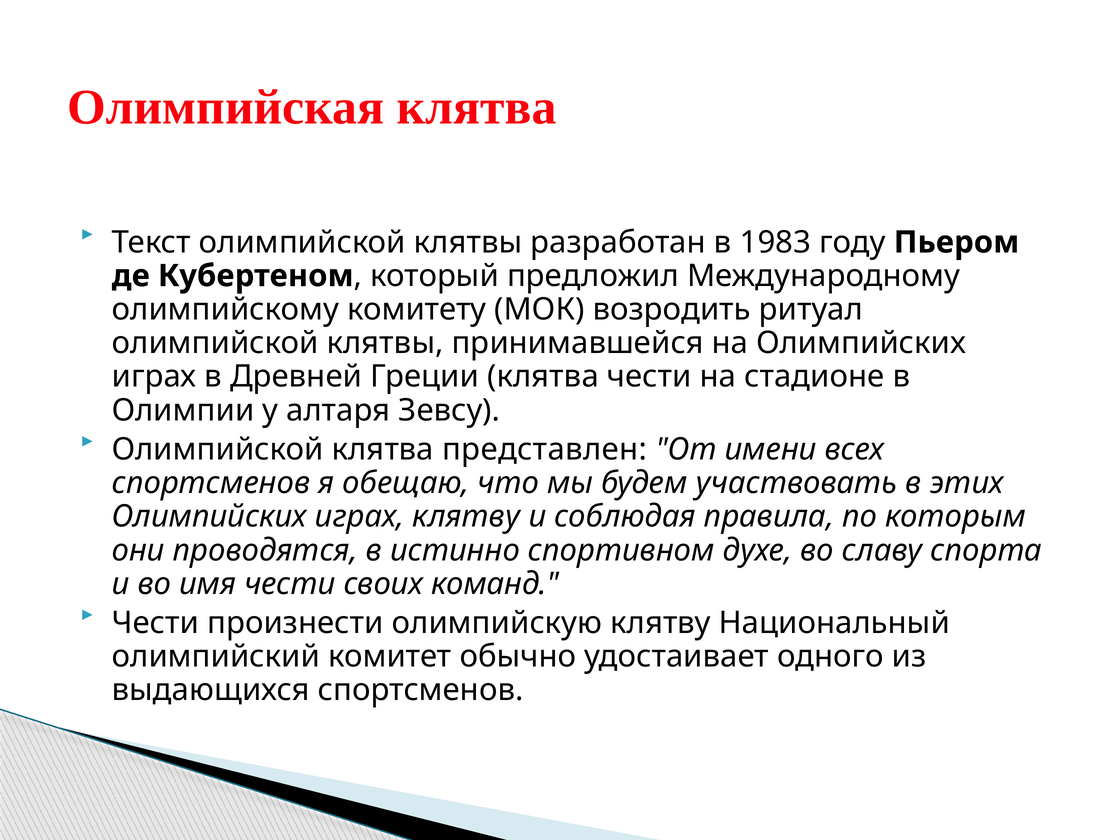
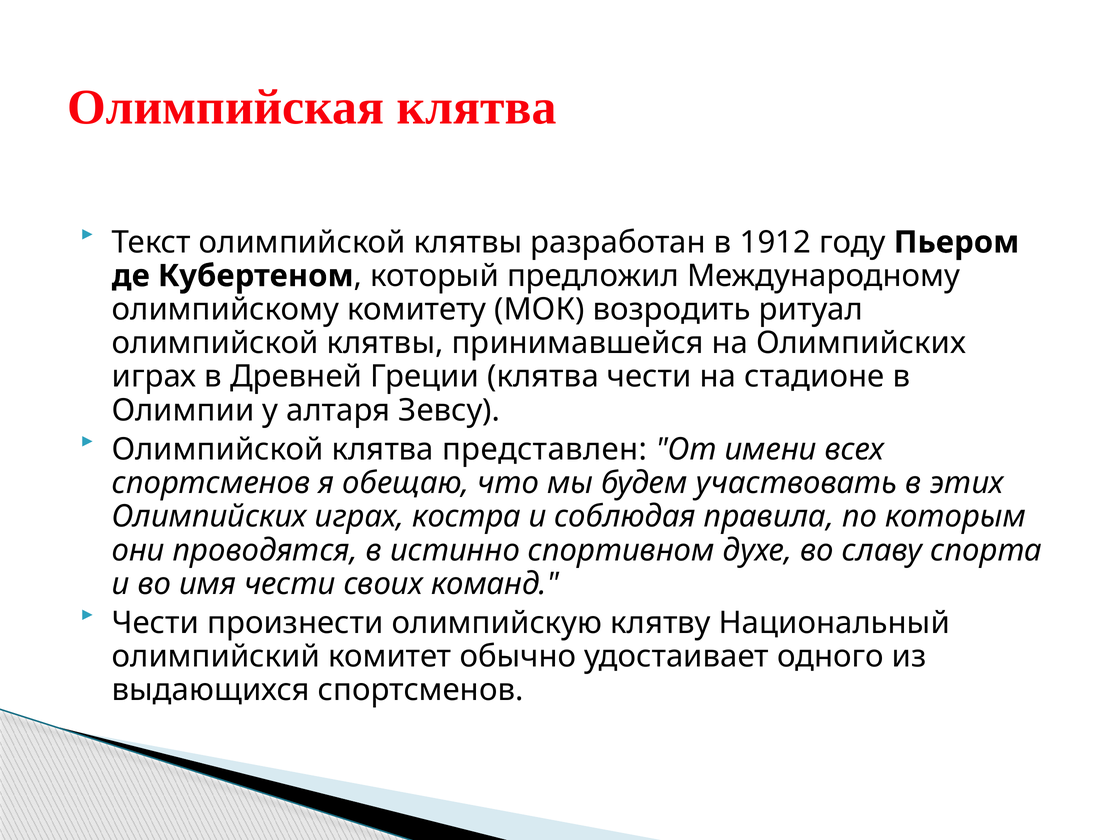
1983: 1983 -> 1912 (775, 242)
играх клятву: клятву -> костра (467, 517)
